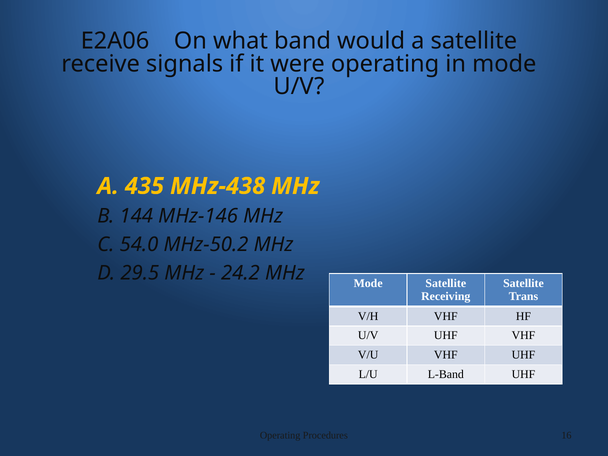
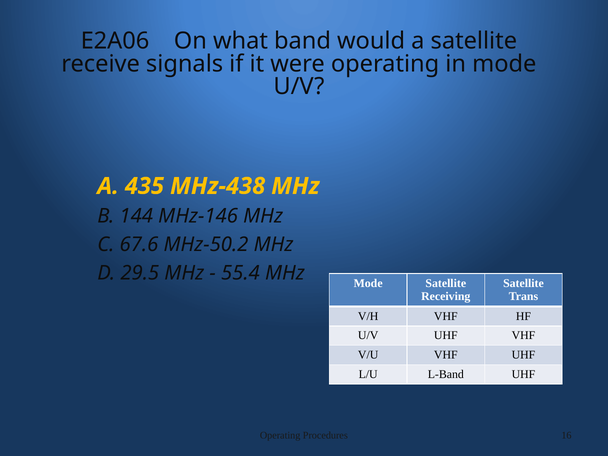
54.0: 54.0 -> 67.6 (139, 245)
24.2: 24.2 -> 55.4 (240, 273)
